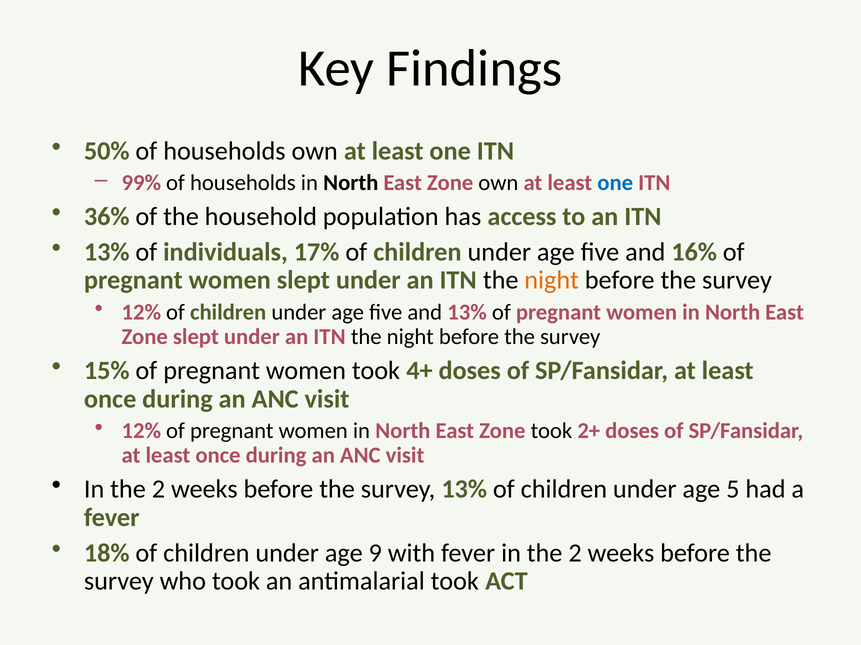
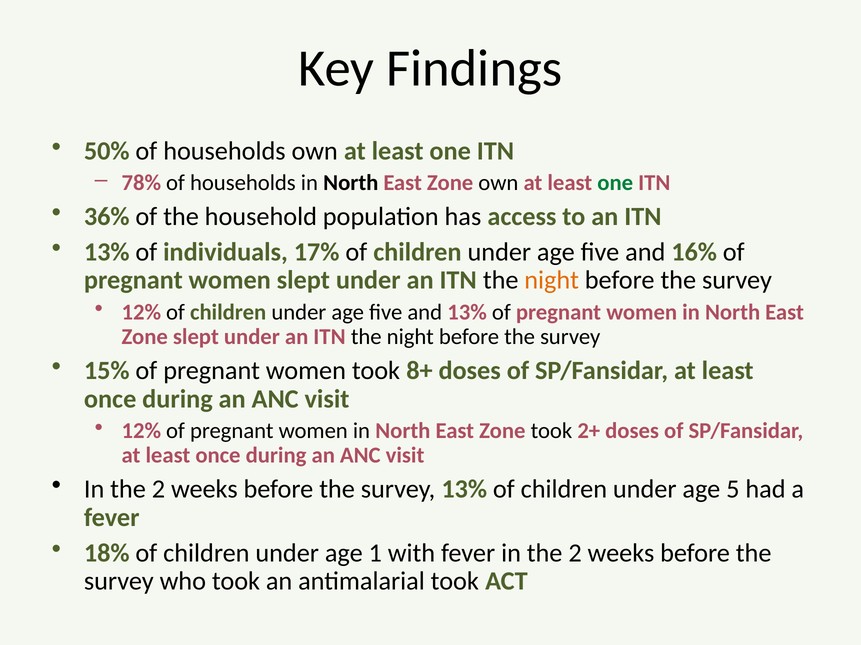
99%: 99% -> 78% (141, 183)
one colour: blue -> green (615, 183)
4+: 4+ -> 8+ (419, 371)
9: 9 -> 1 (375, 554)
